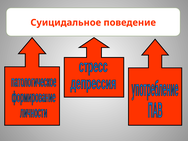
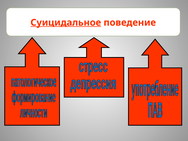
Суицидальное underline: none -> present (66, 23)
